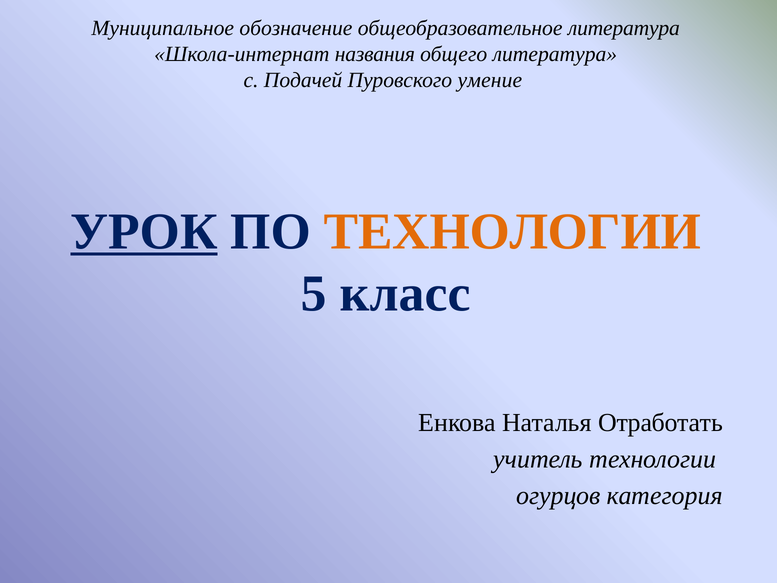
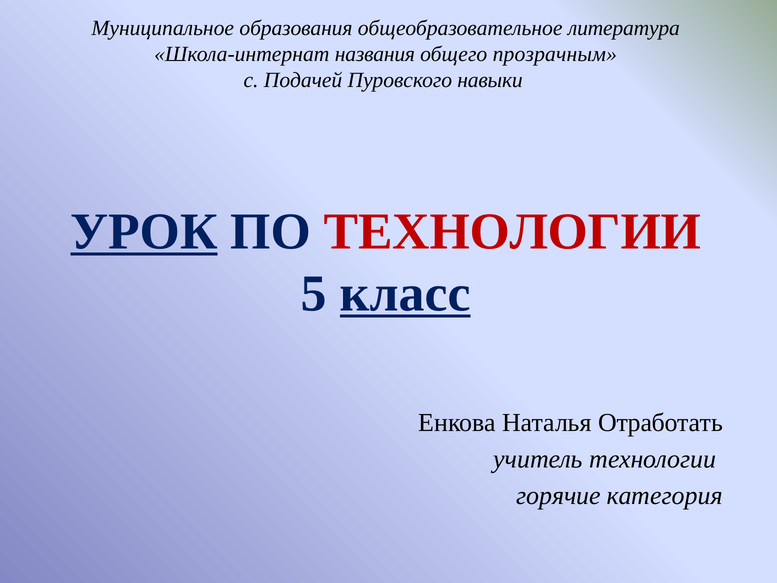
обозначение: обозначение -> образования (296, 28)
общего литература: литература -> прозрачным (555, 54)
умение: умение -> навыки (490, 80)
ТЕХНОЛОГИИ colour: orange -> red (512, 232)
класс underline: none -> present (405, 294)
огурцов: огурцов -> горячие (559, 495)
